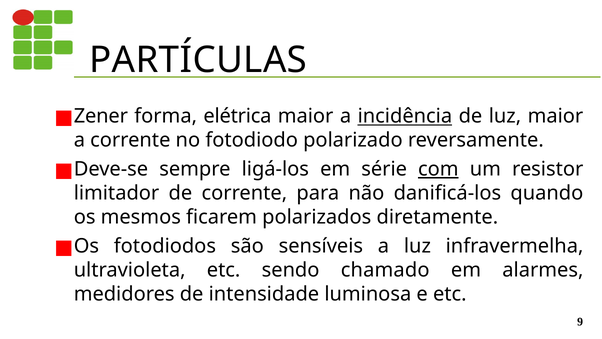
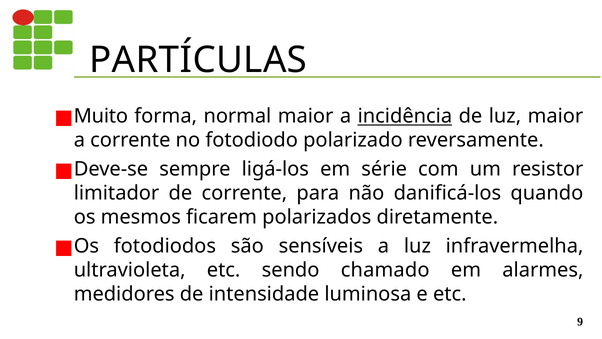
Zener: Zener -> Muito (101, 116)
elétrica: elétrica -> normal (237, 116)
com underline: present -> none (438, 169)
